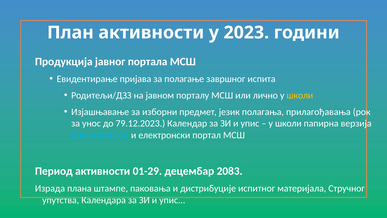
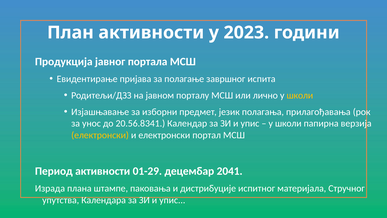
79.12.2023: 79.12.2023 -> 20.56.8341 (140, 123)
електронски colour: light blue -> yellow (100, 135)
2083: 2083 -> 2041 (230, 171)
